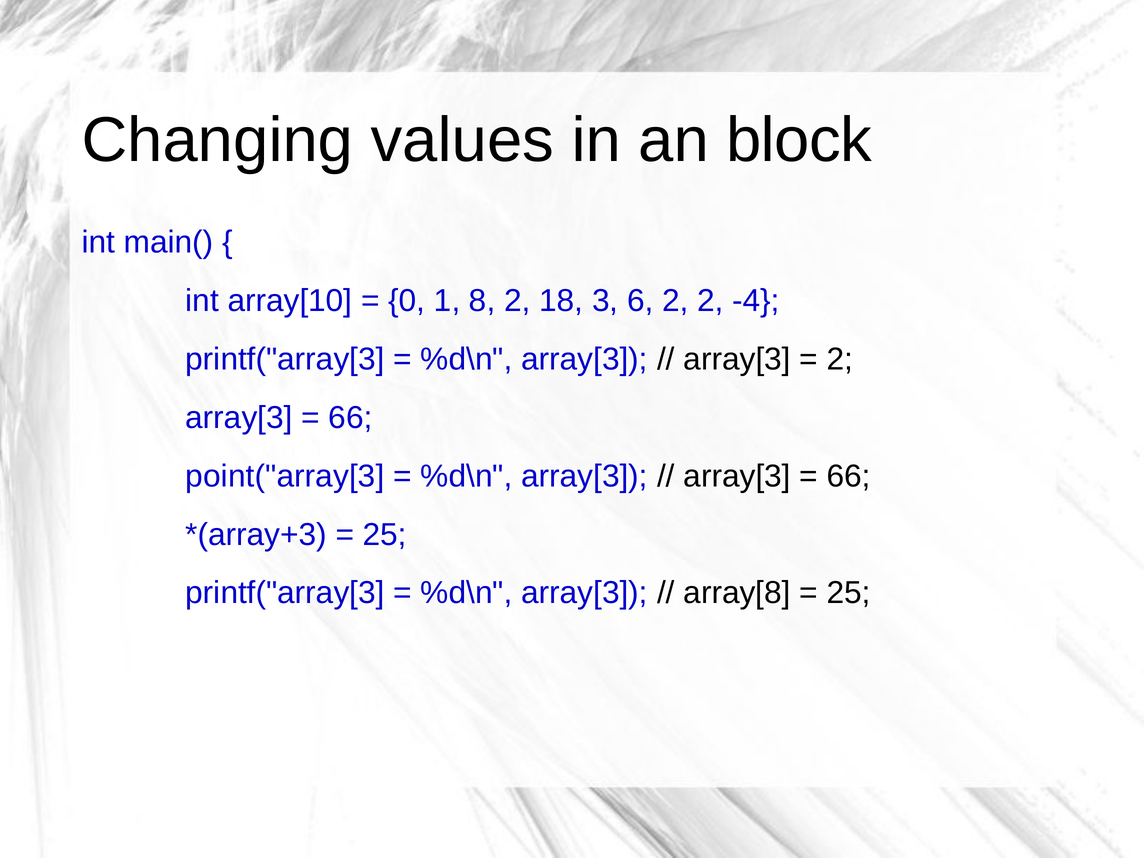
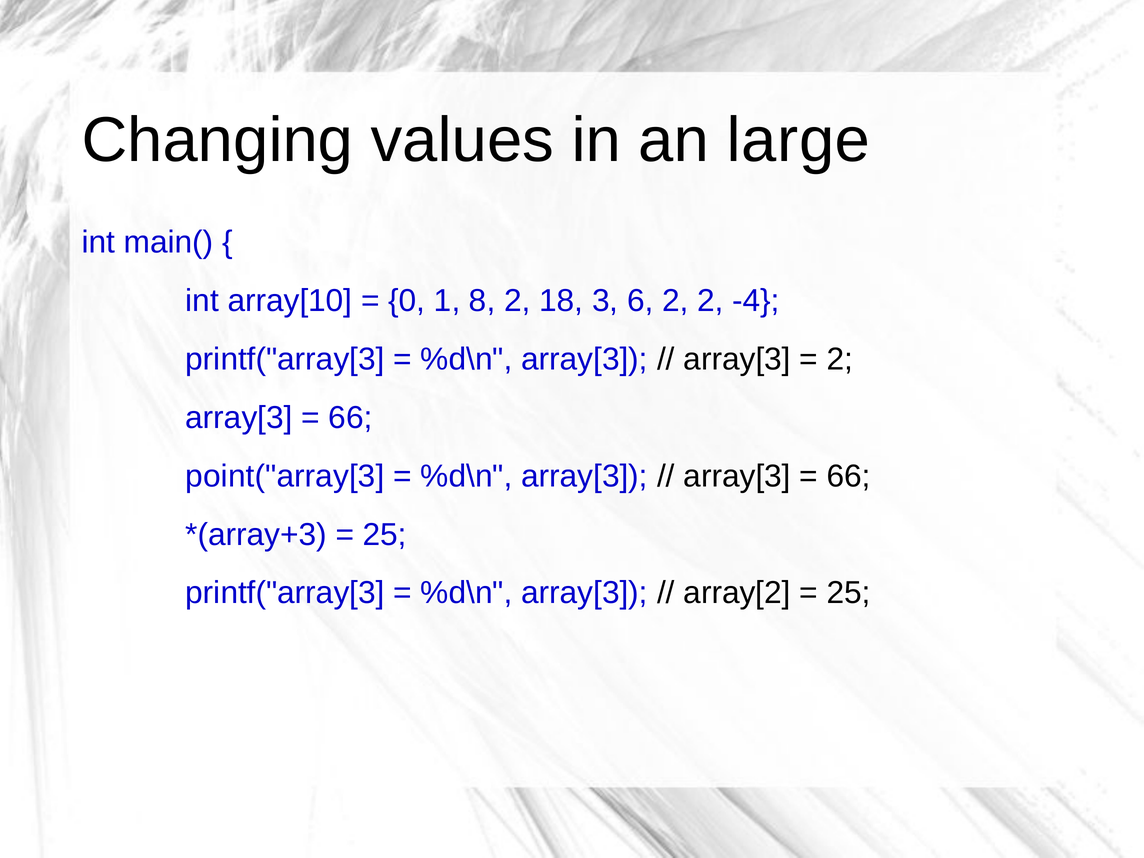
block: block -> large (798, 140)
array[8: array[8 -> array[2 (737, 593)
